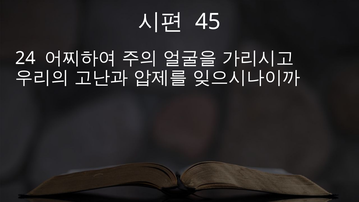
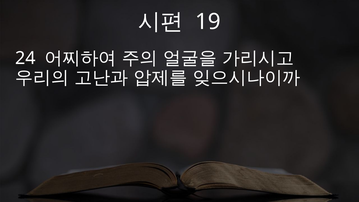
45: 45 -> 19 (208, 22)
